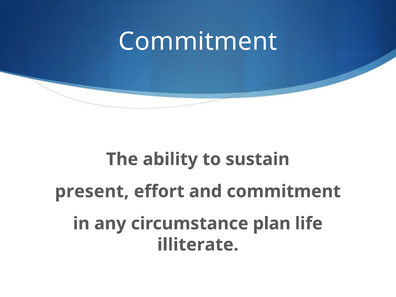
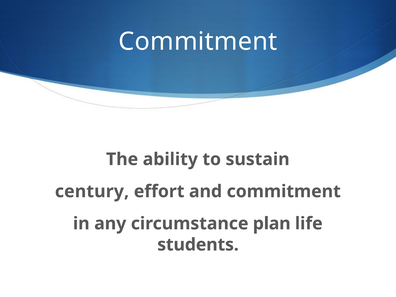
present: present -> century (92, 191)
illiterate: illiterate -> students (198, 245)
